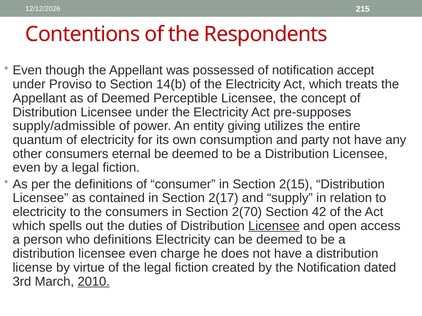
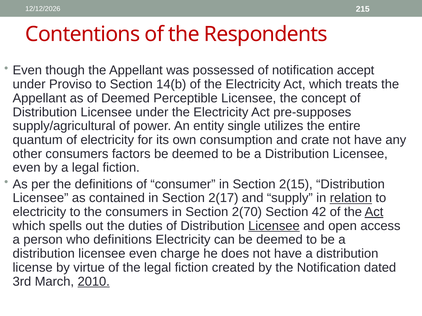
supply/admissible: supply/admissible -> supply/agricultural (64, 126)
giving: giving -> single (244, 126)
party: party -> crate (315, 140)
eternal: eternal -> factors (131, 154)
relation underline: none -> present (351, 198)
Act underline: none -> present (374, 212)
